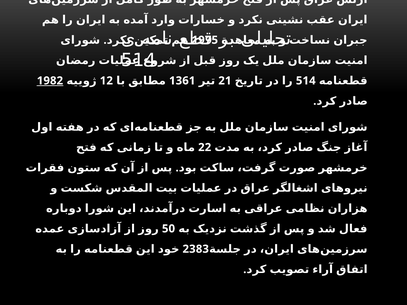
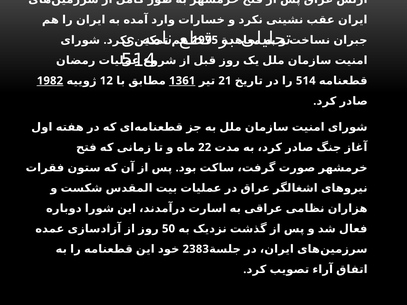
1361 underline: none -> present (182, 81)
